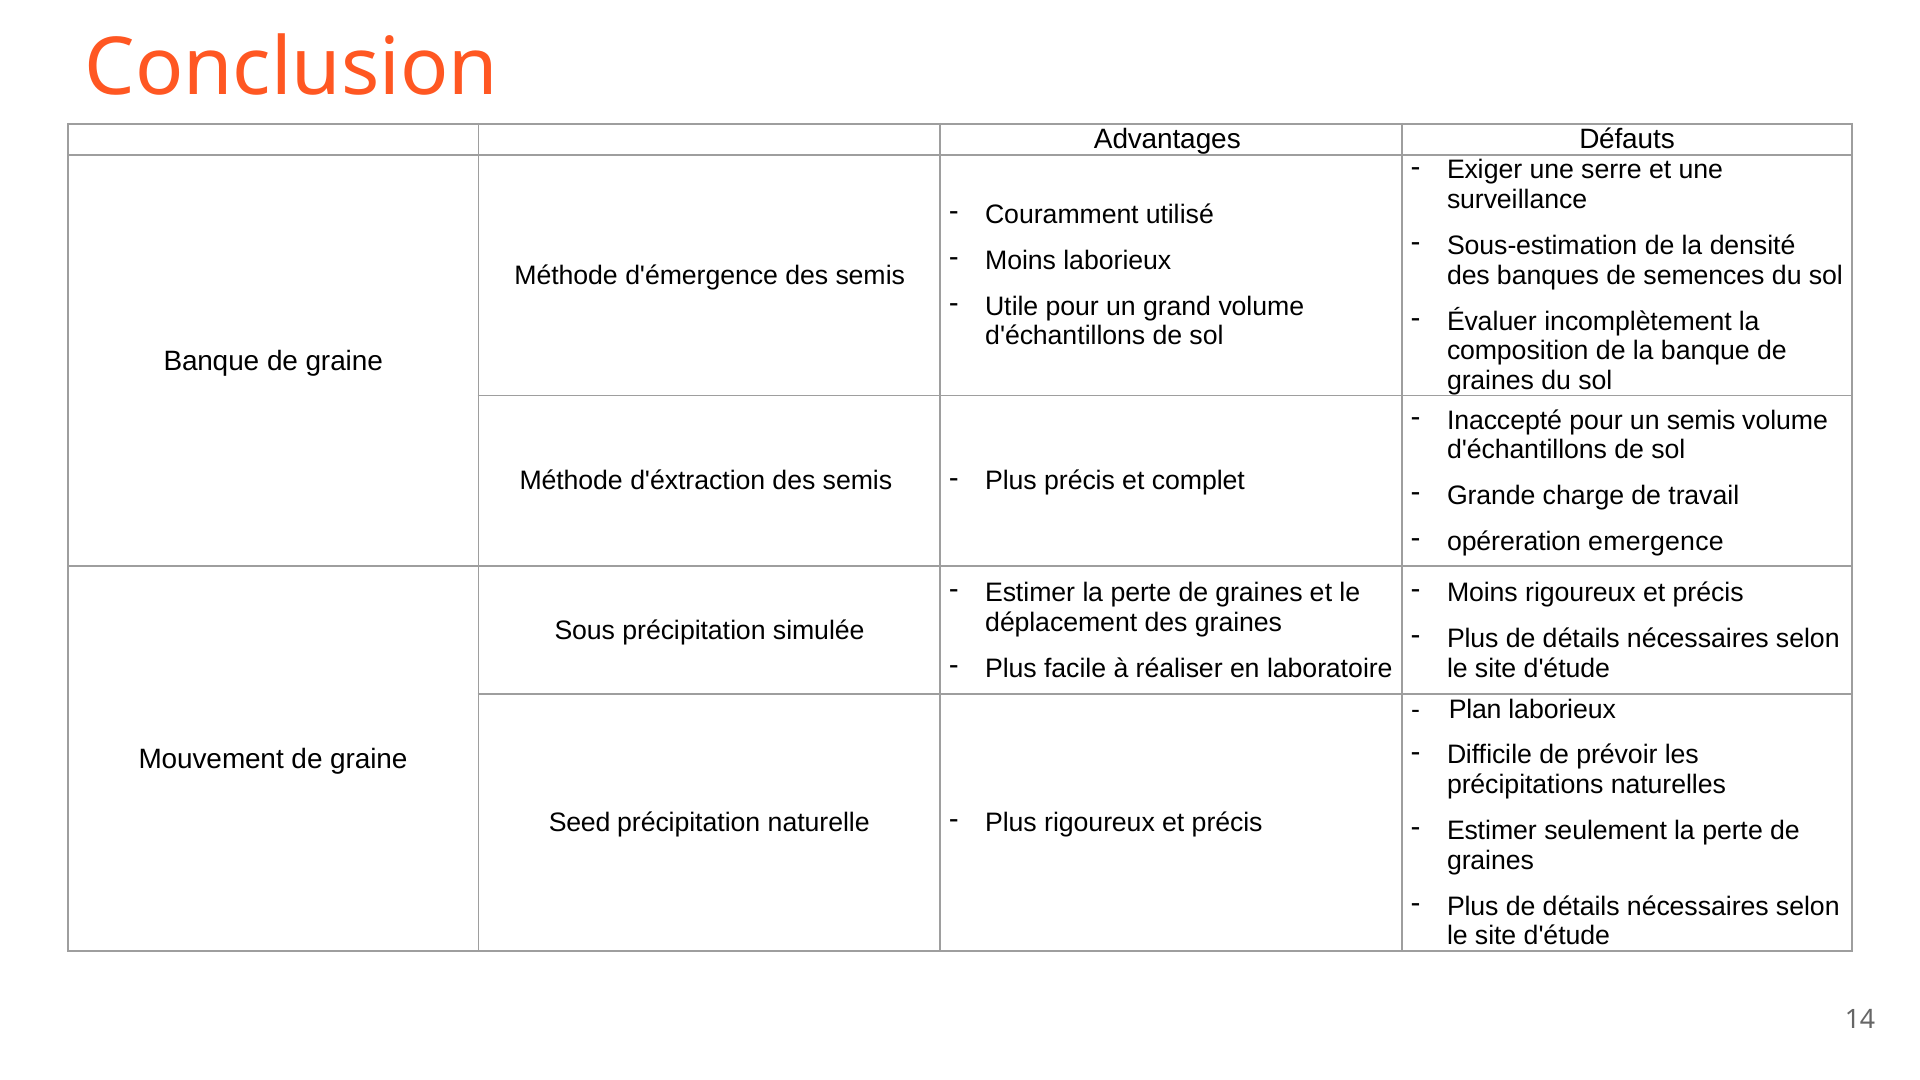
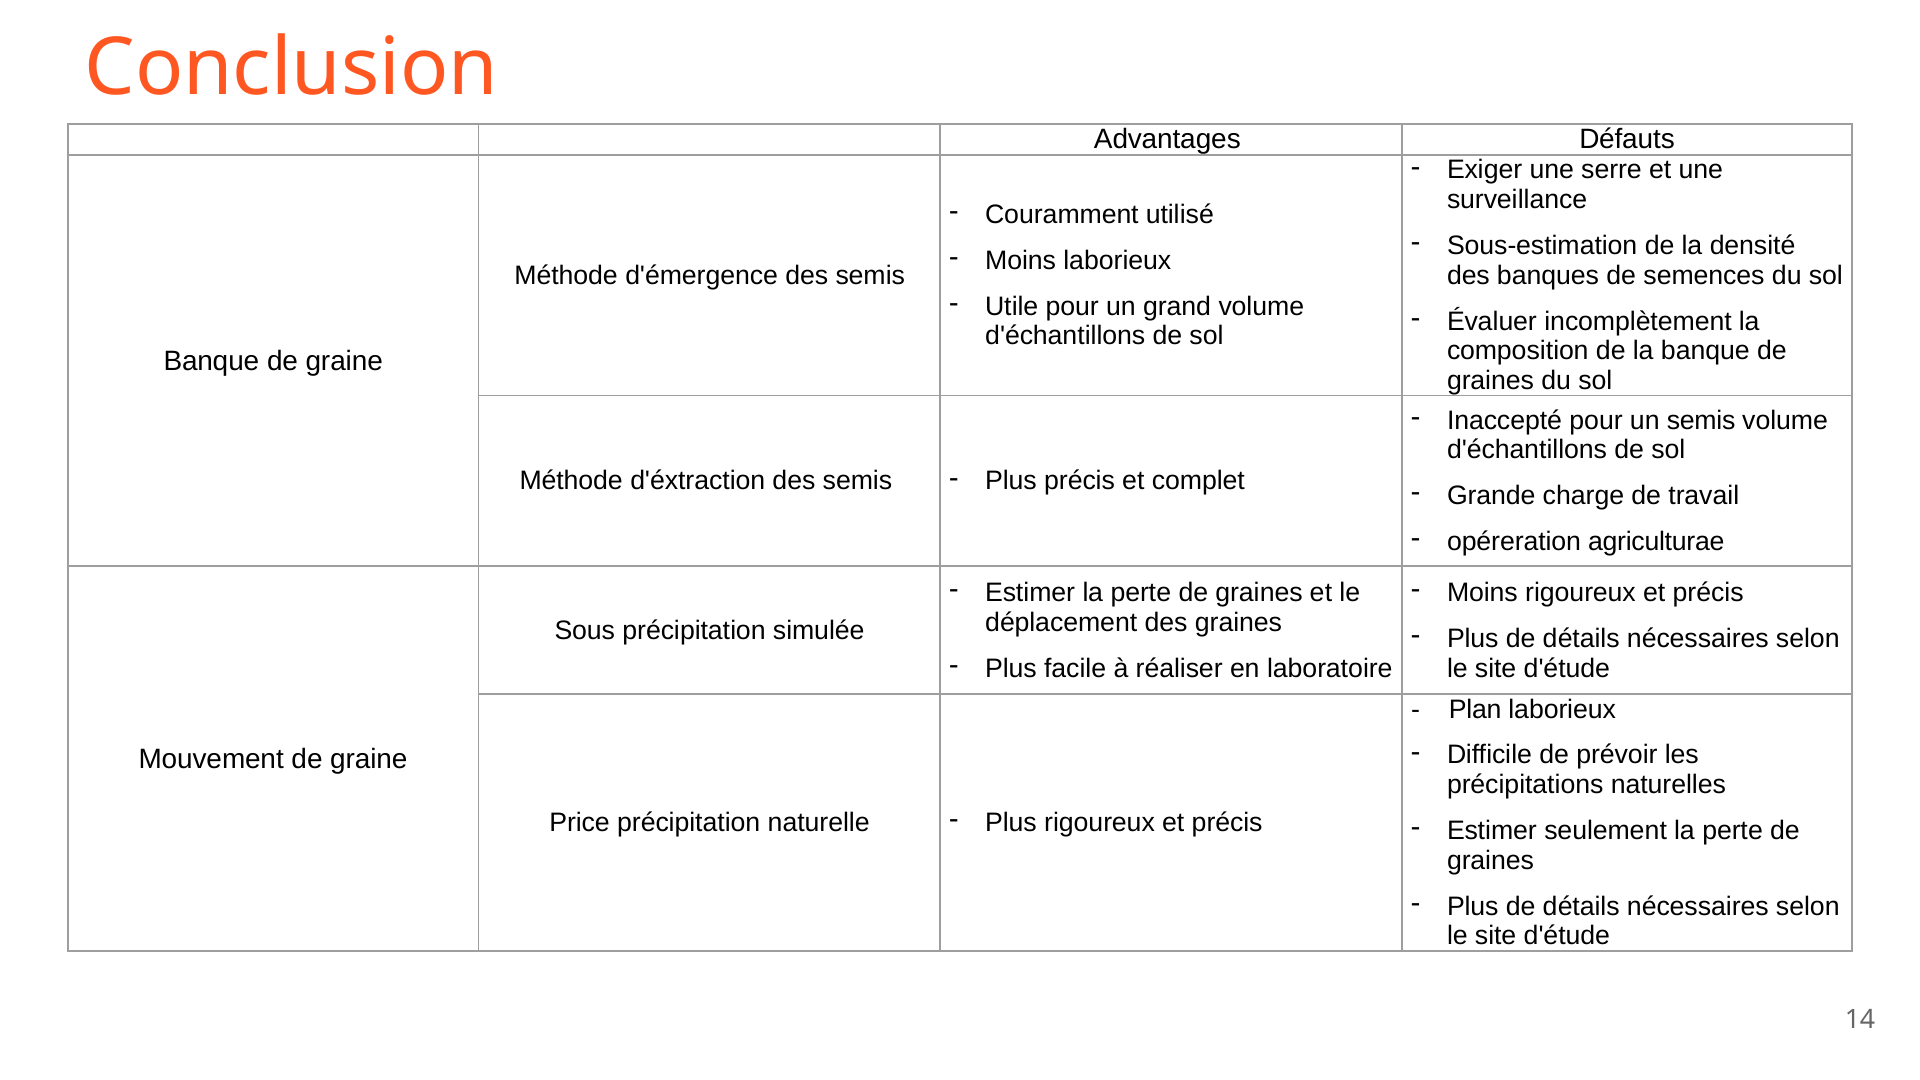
emergence: emergence -> agriculturae (1656, 542)
Seed: Seed -> Price (580, 823)
